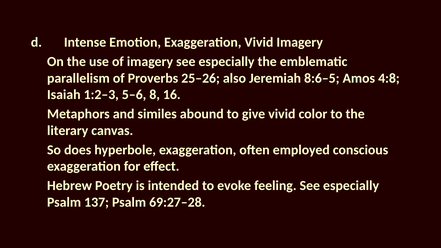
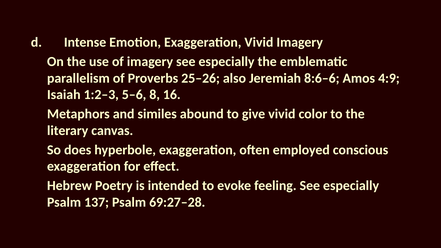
8:6–5: 8:6–5 -> 8:6–6 (322, 78)
4:8: 4:8 -> 4:9 (389, 78)
